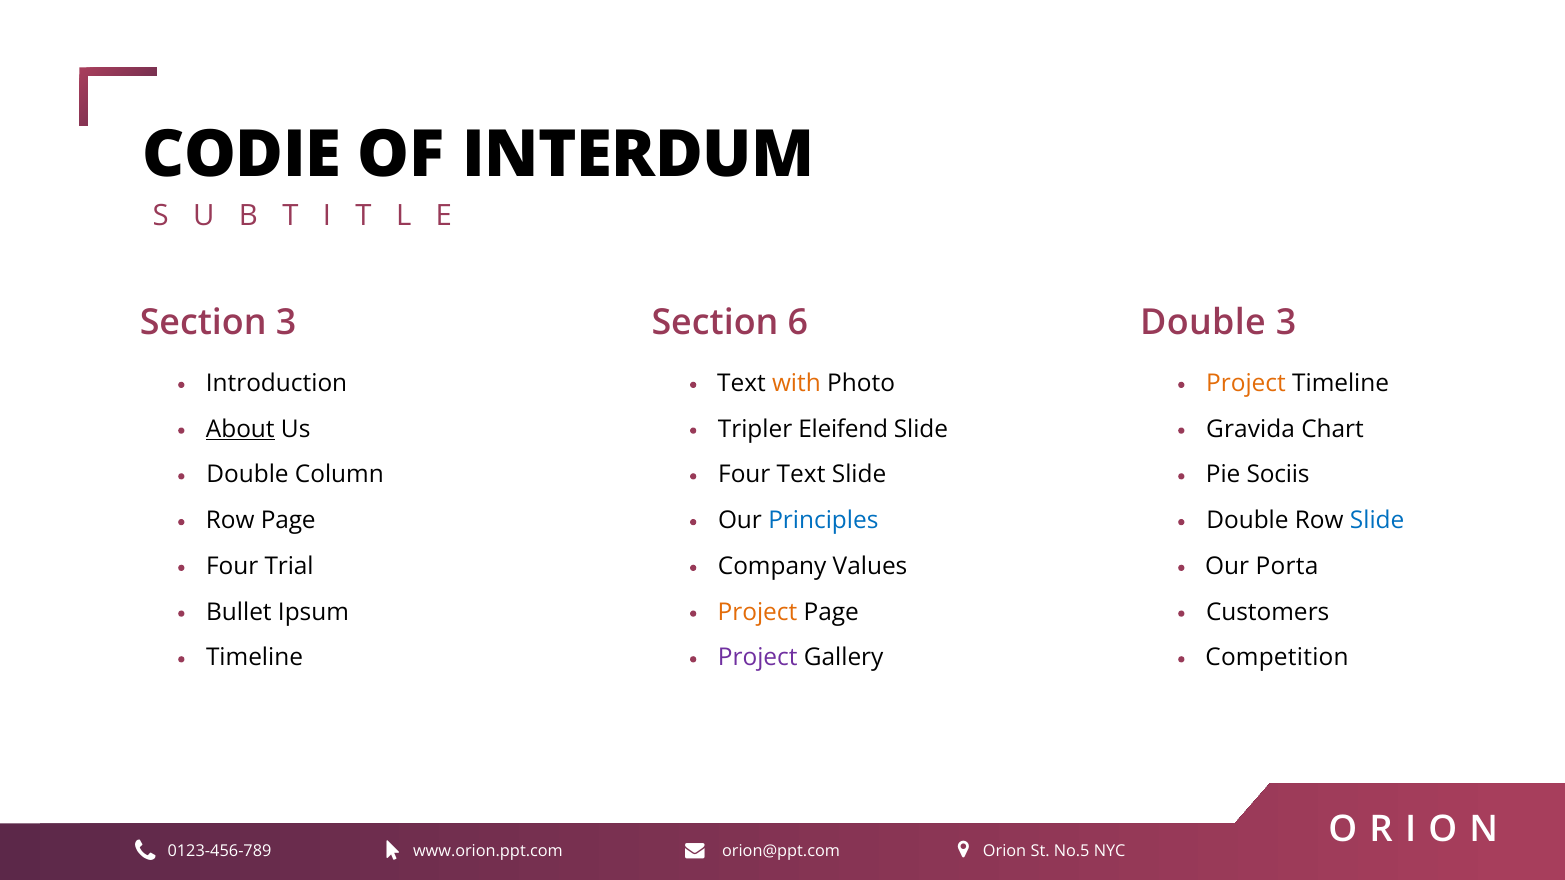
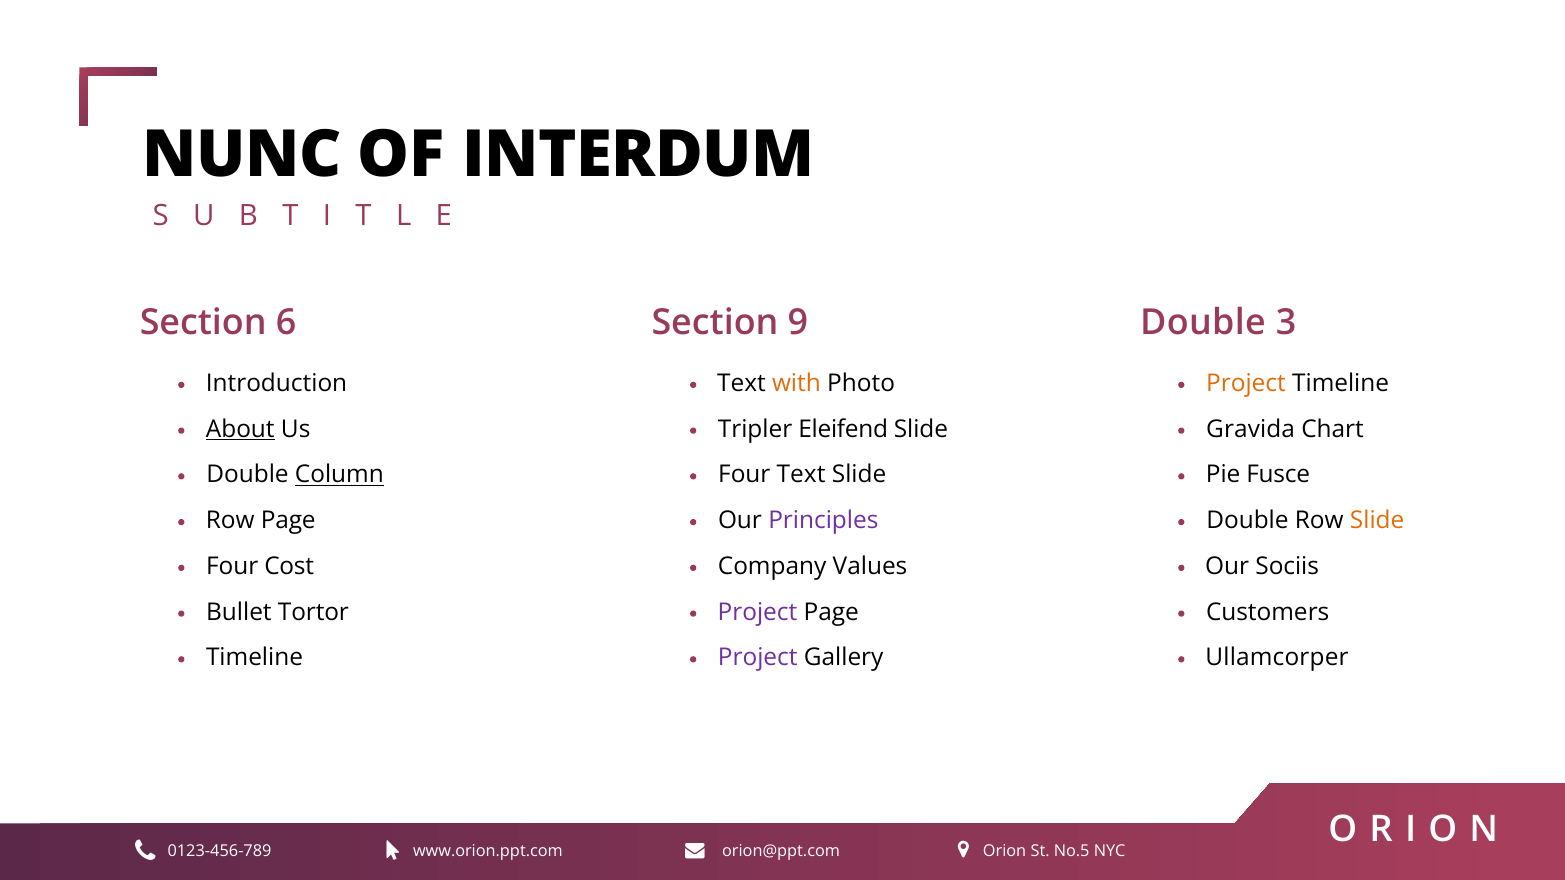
CODIE: CODIE -> NUNC (242, 155)
Section 3: 3 -> 6 (286, 323)
6: 6 -> 9 (798, 323)
Column underline: none -> present (339, 475)
Sociis: Sociis -> Fusce (1278, 475)
Principles colour: blue -> purple (823, 521)
Slide colour: blue -> orange (1377, 521)
Trial: Trial -> Cost (289, 567)
Porta: Porta -> Sociis (1287, 567)
Ipsum: Ipsum -> Tortor (313, 612)
Project colour: orange -> purple (757, 612)
Competition: Competition -> Ullamcorper (1277, 658)
